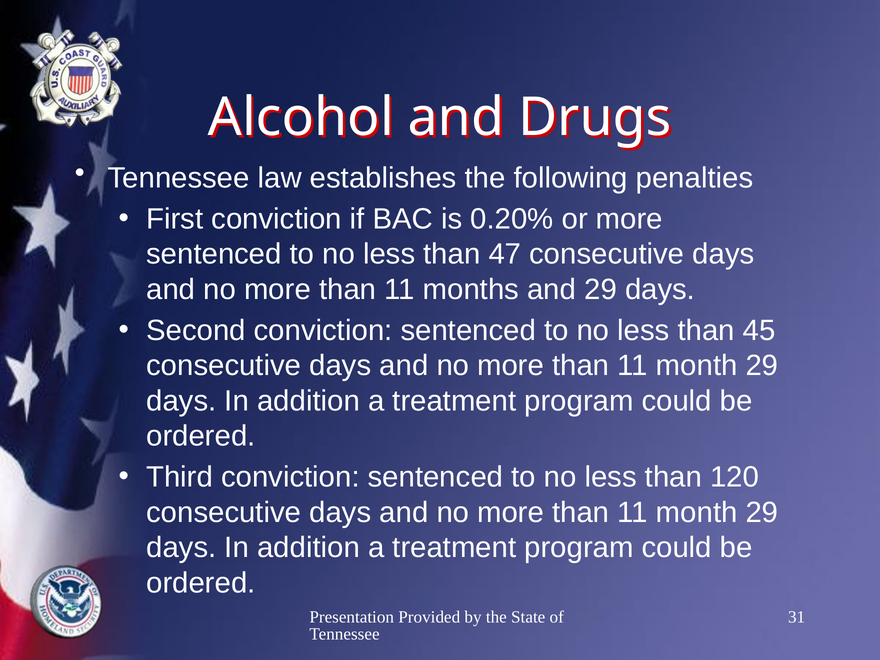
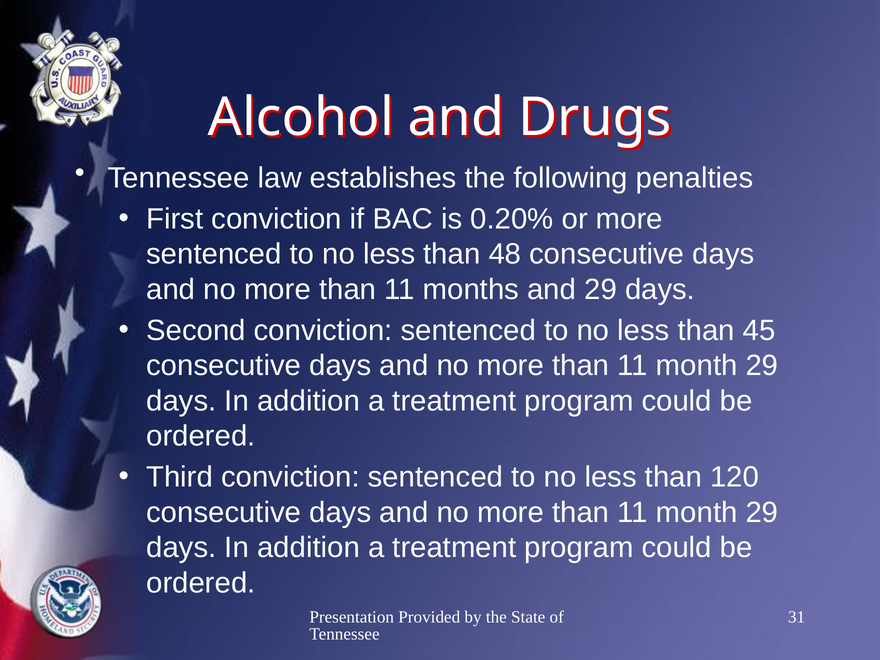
47: 47 -> 48 (505, 254)
